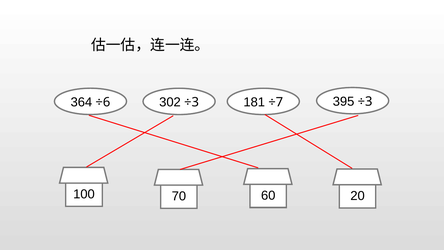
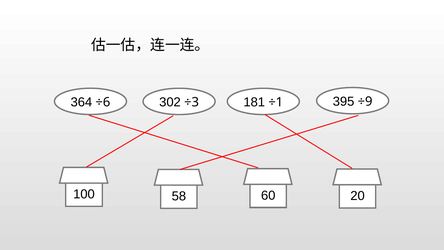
÷7: ÷7 -> ÷1 (276, 102)
395 ÷3: ÷3 -> ÷9 (365, 101)
70: 70 -> 58 (179, 196)
